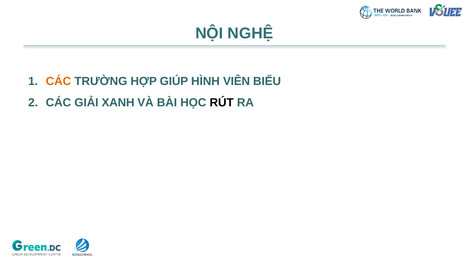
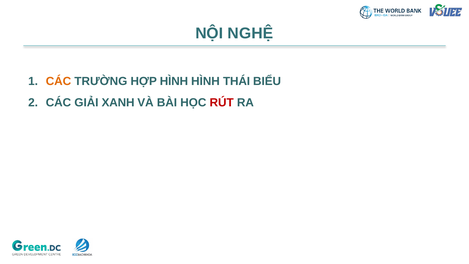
HỢP GIÚP: GIÚP -> HÌNH (174, 81)
VIÊN: VIÊN -> THÁI (237, 81)
RÚT colour: black -> red (222, 102)
